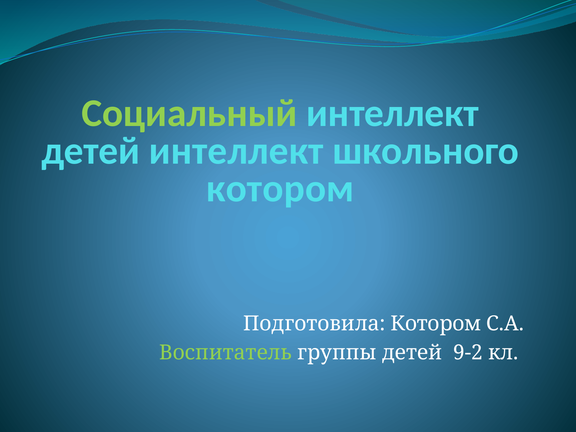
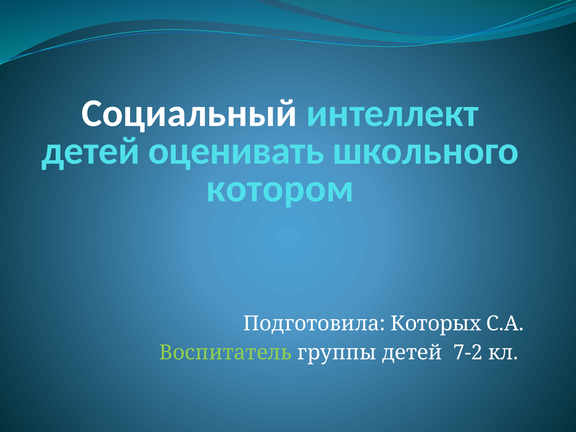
Социальный colour: light green -> white (189, 113)
детей интеллект: интеллект -> оценивать (236, 151)
Подготовила Котором: Котором -> Которых (436, 323)
9-2: 9-2 -> 7-2 (468, 353)
